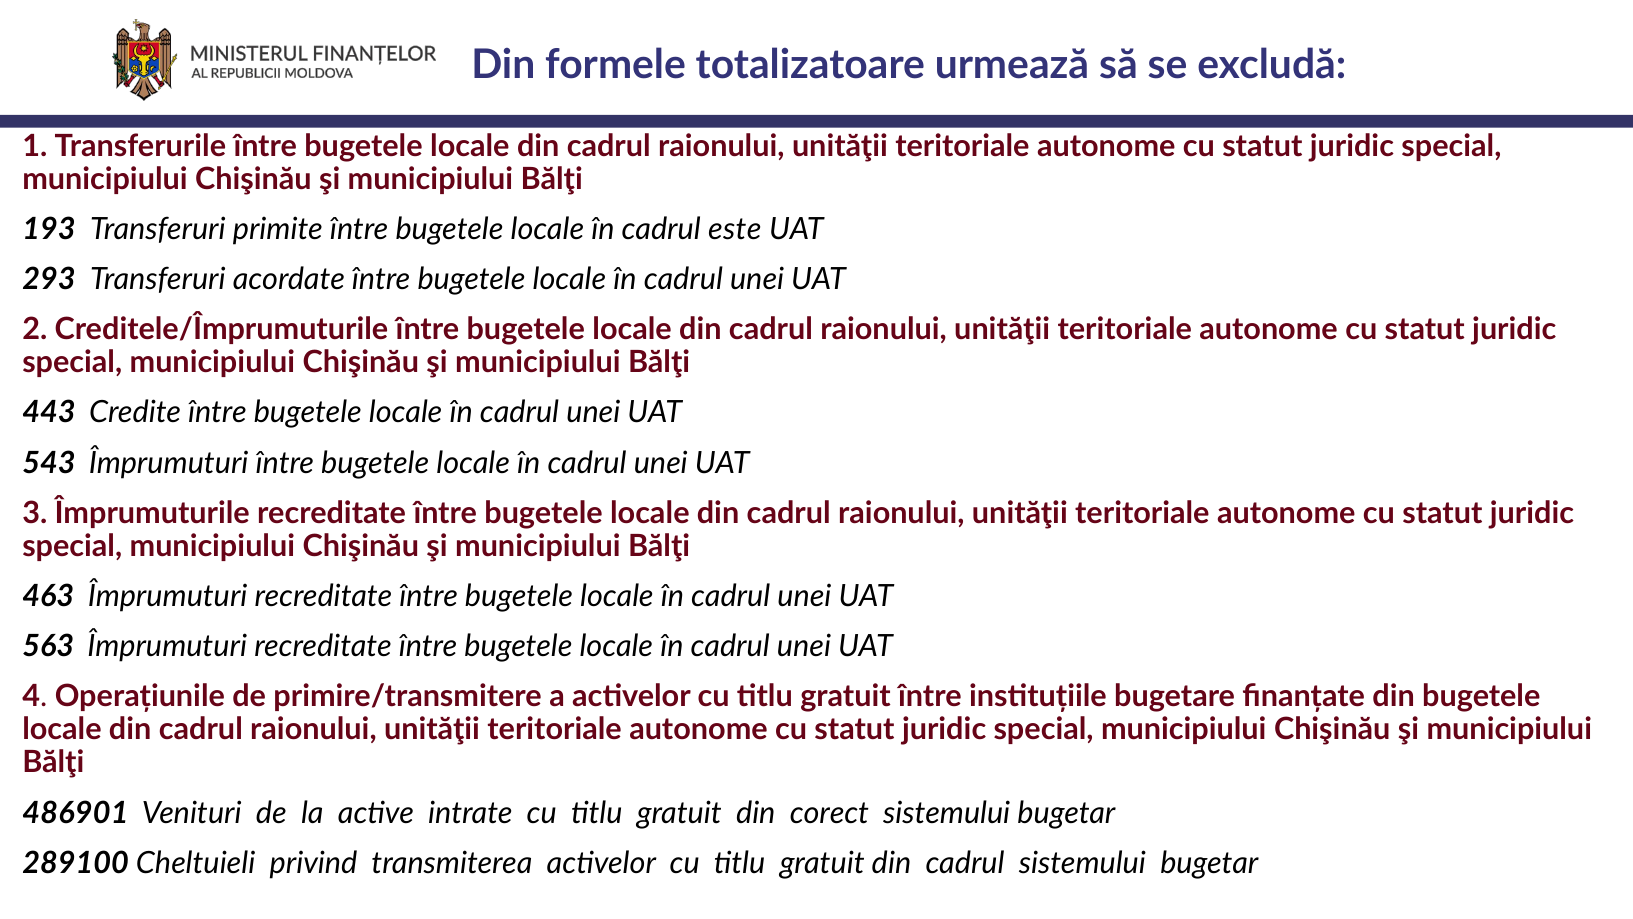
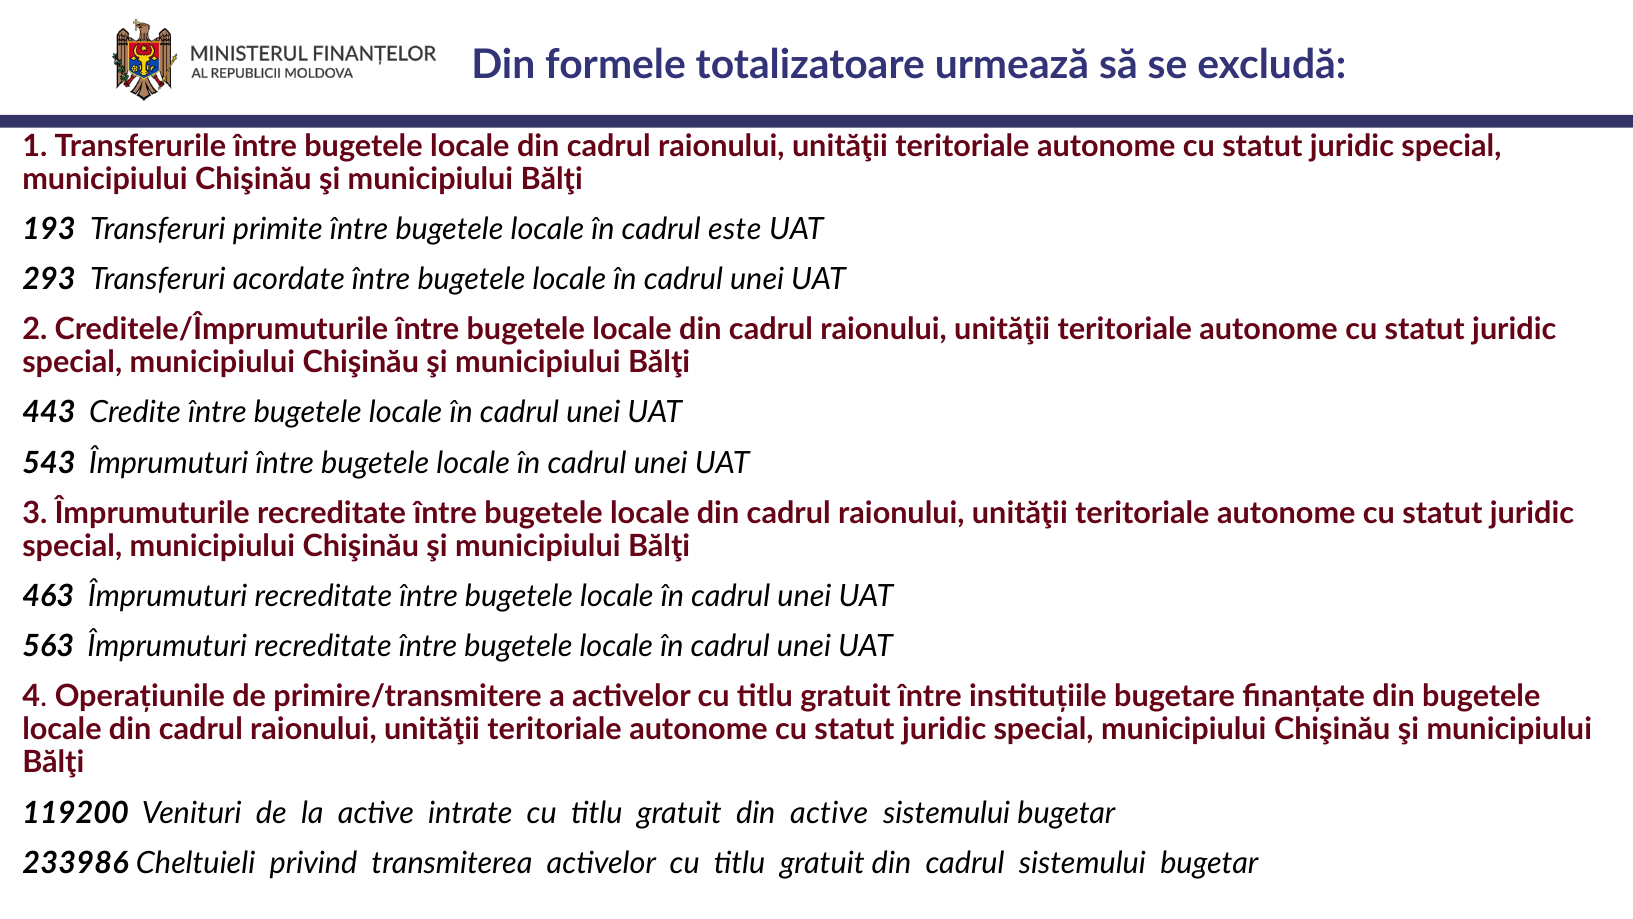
486901: 486901 -> 119200 (76, 812)
din corect: corect -> active (829, 812)
289100: 289100 -> 233986 (75, 863)
